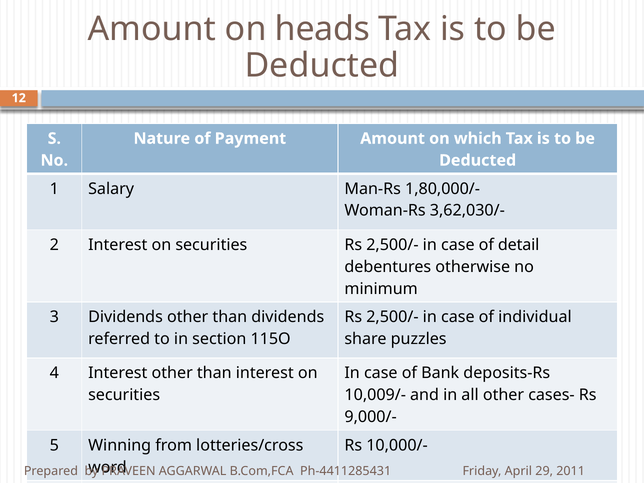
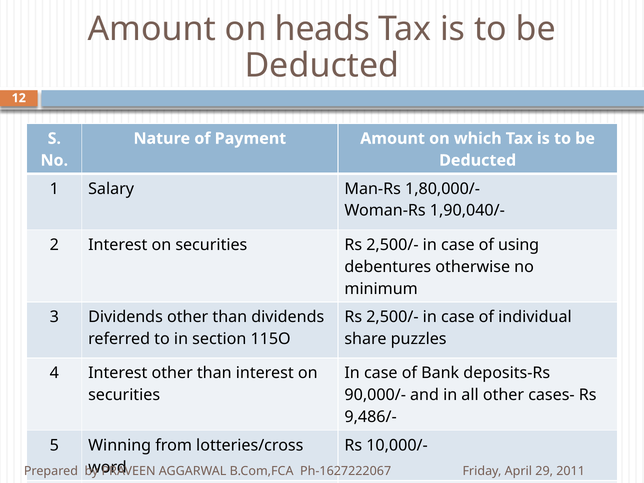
3,62,030/-: 3,62,030/- -> 1,90,040/- (467, 211)
detail: detail -> using (519, 245)
10,009/-: 10,009/- -> 90,000/- (375, 395)
9,000/-: 9,000/- -> 9,486/- (371, 417)
Ph-4411285431: Ph-4411285431 -> Ph-1627222067 (346, 471)
